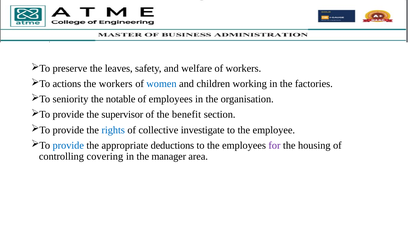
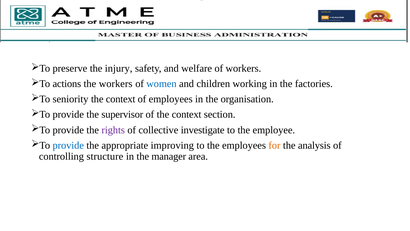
leaves: leaves -> injury (119, 68)
notable: notable -> context (121, 99)
of the benefit: benefit -> context (187, 114)
rights colour: blue -> purple (113, 130)
deductions: deductions -> improving (172, 145)
for colour: purple -> orange (274, 145)
housing: housing -> analysis (314, 145)
covering: covering -> structure (105, 156)
